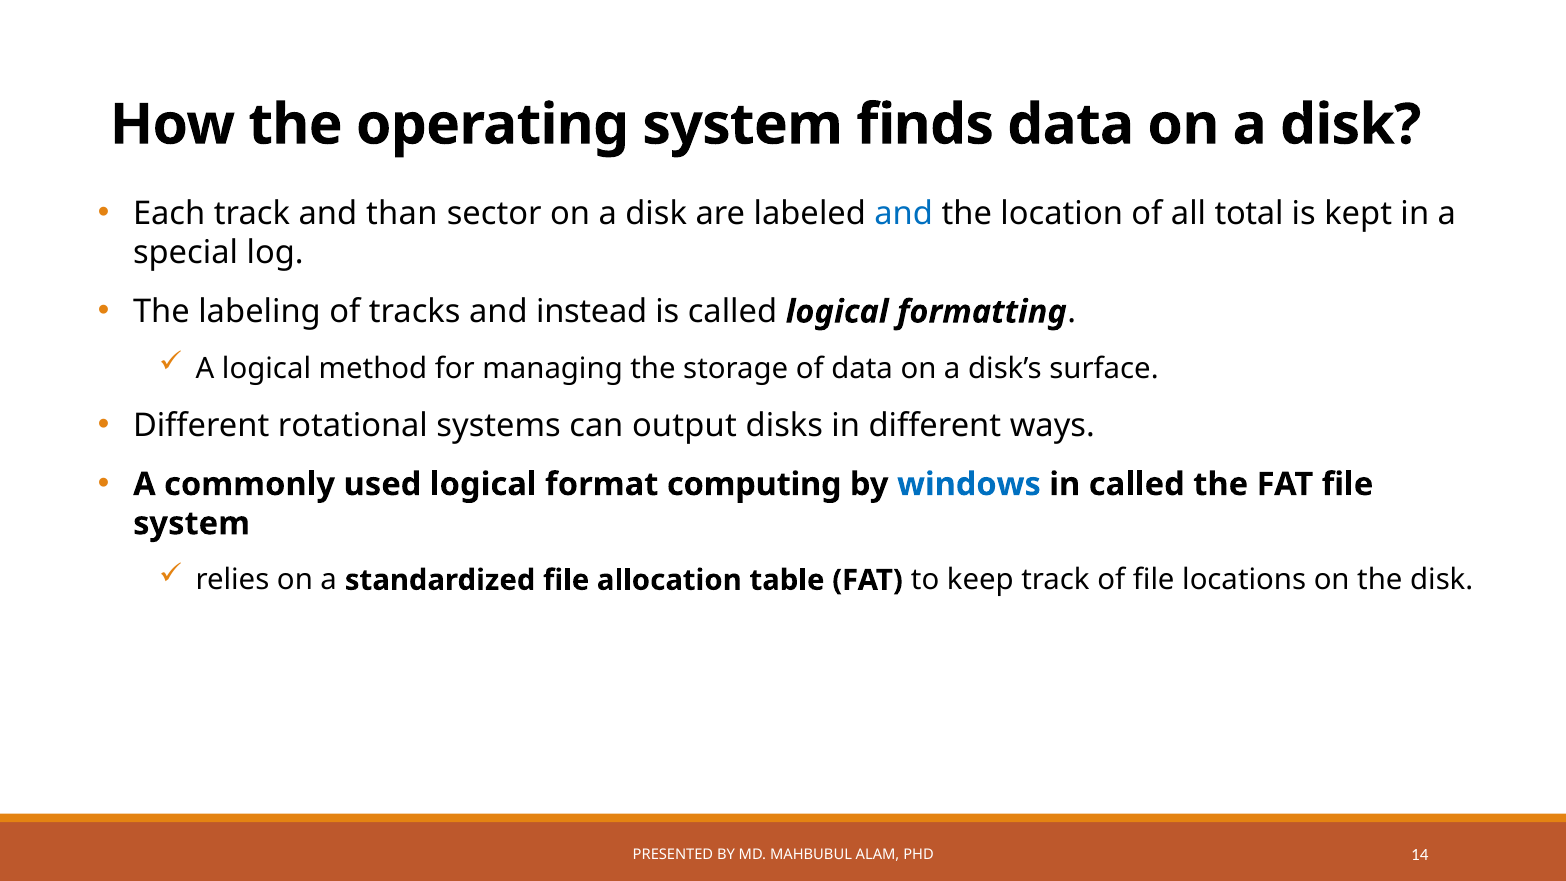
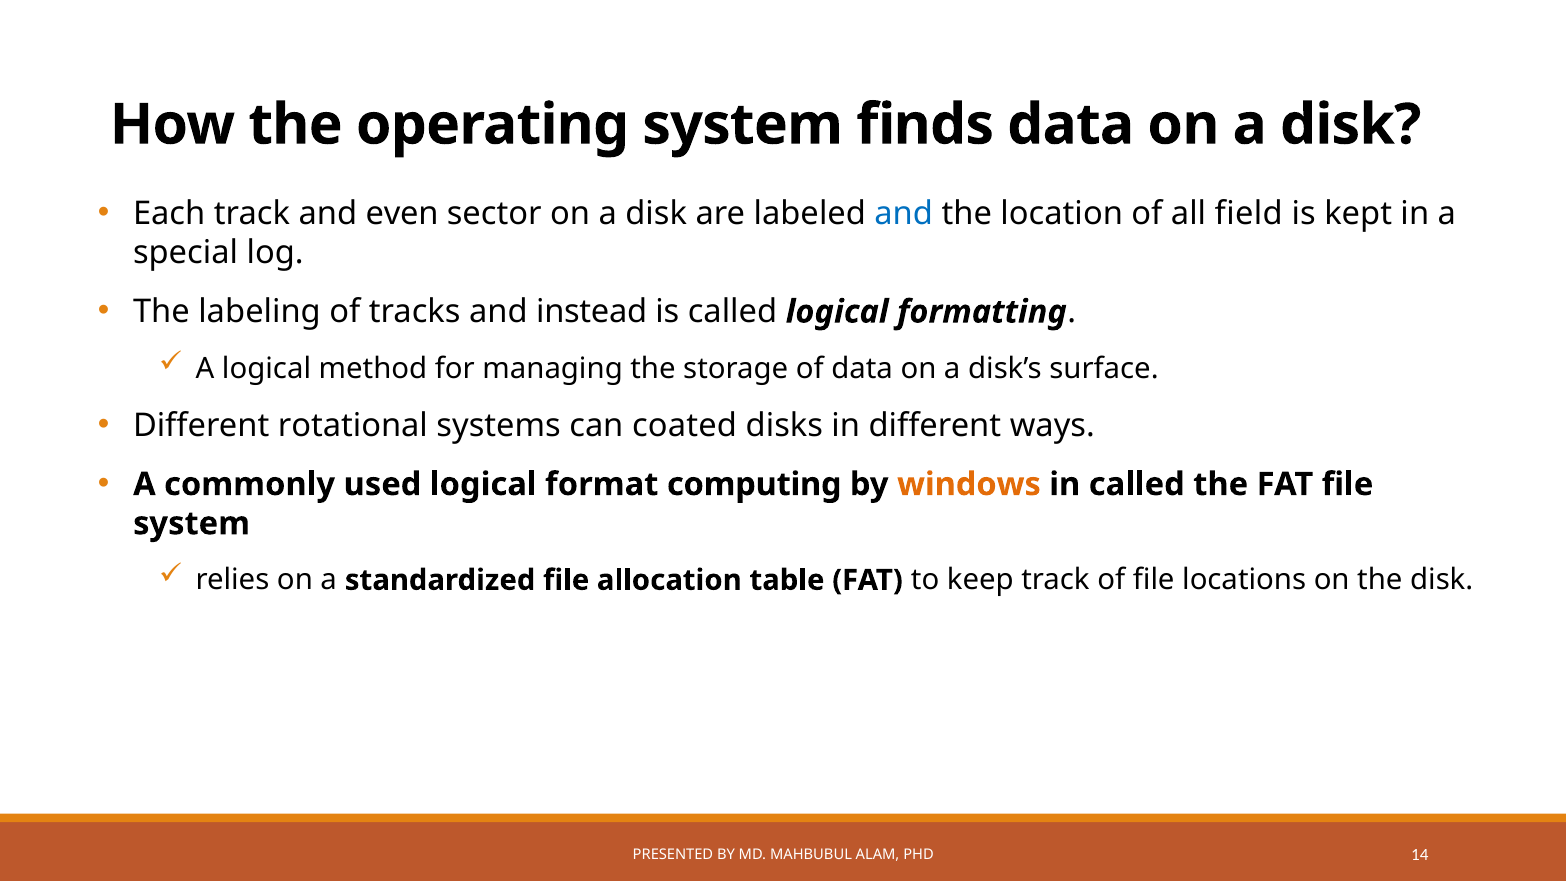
than: than -> even (402, 214)
total: total -> field (1249, 214)
output: output -> coated (684, 425)
windows colour: blue -> orange (969, 484)
